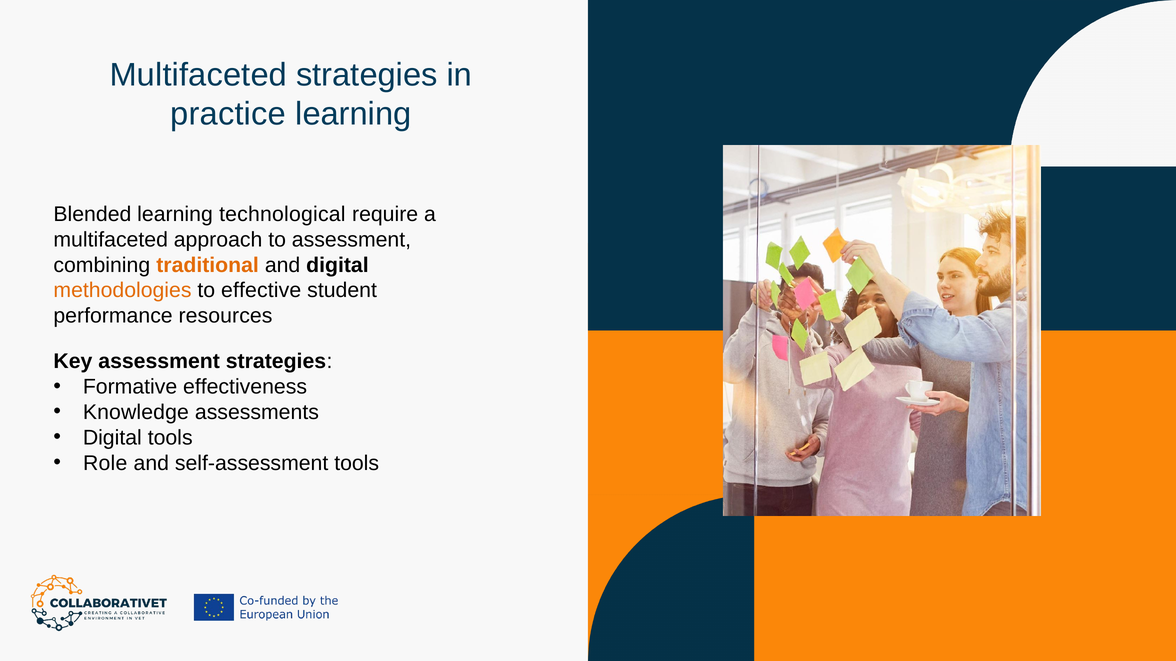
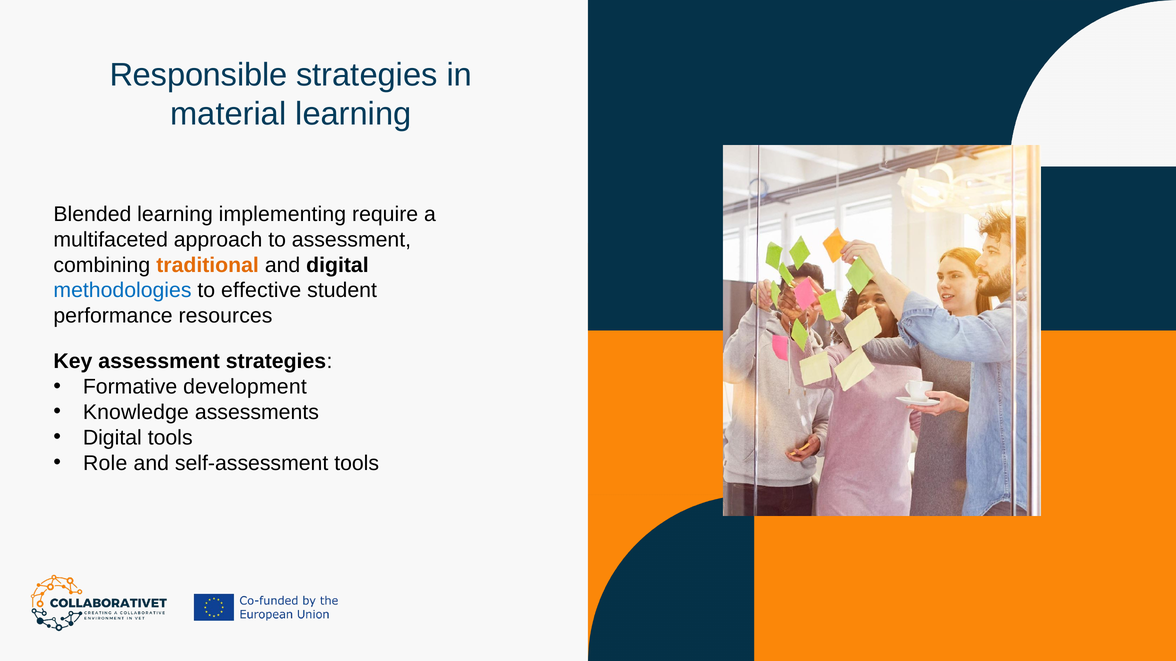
Multifaceted: Multifaceted -> Responsible (198, 75)
practice: practice -> material (228, 114)
technological: technological -> implementing (282, 214)
methodologies colour: orange -> blue (122, 291)
effectiveness: effectiveness -> development (245, 387)
